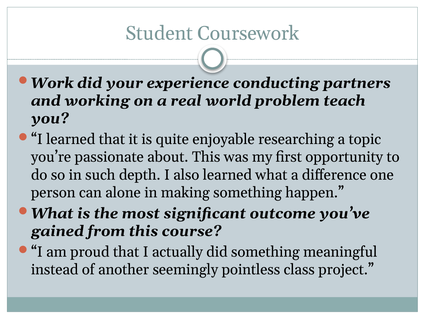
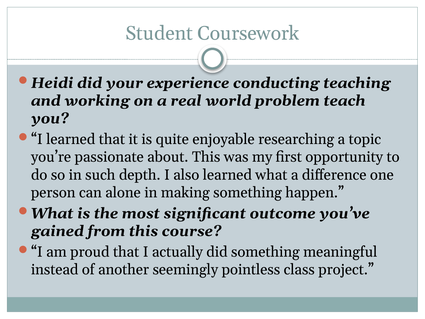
Work: Work -> Heidi (52, 83)
partners: partners -> teaching (357, 83)
